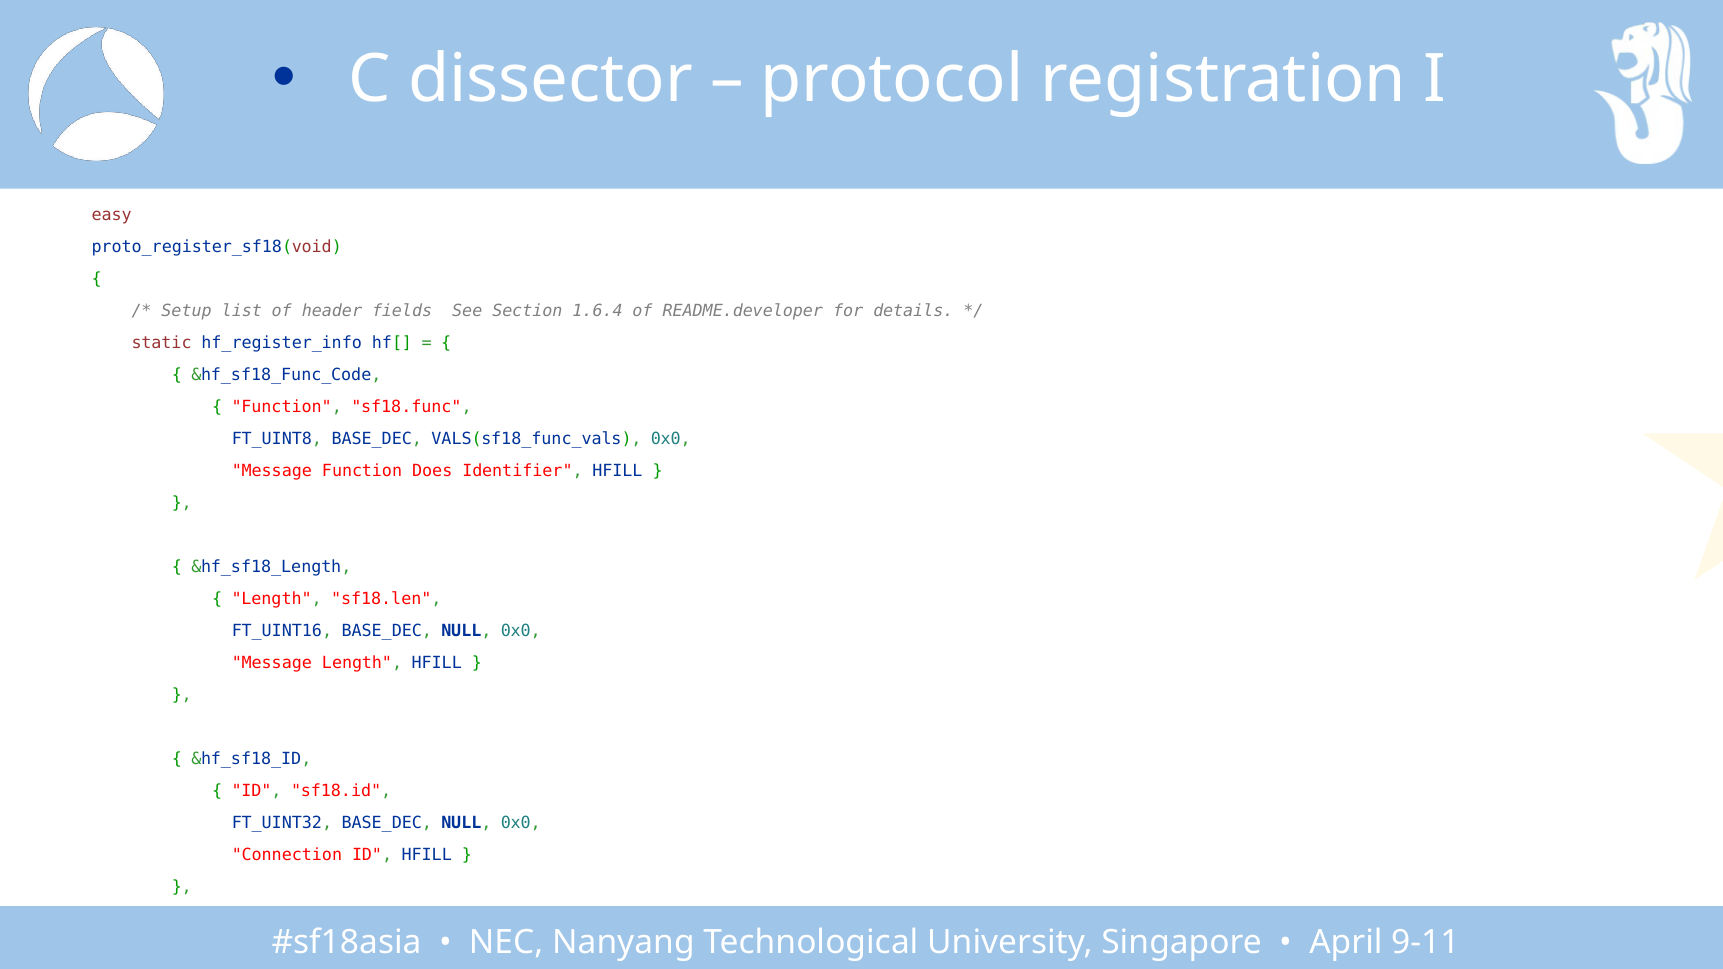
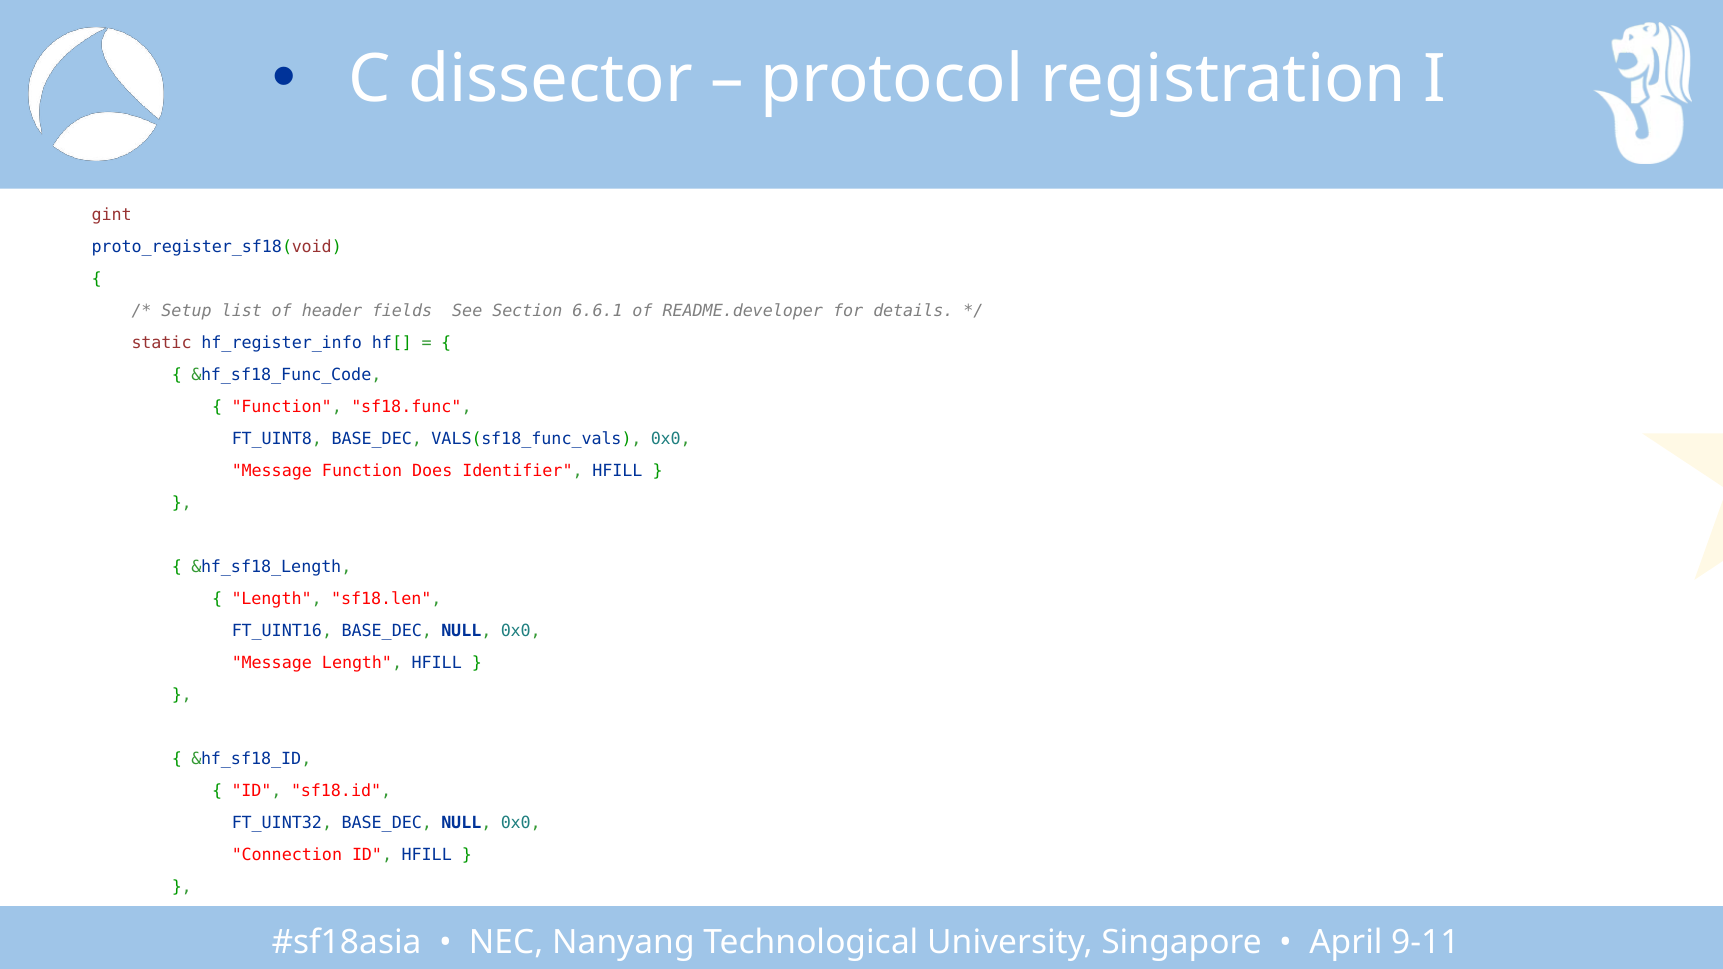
easy: easy -> gint (112, 215)
1.6.4: 1.6.4 -> 6.6.1 (598, 311)
